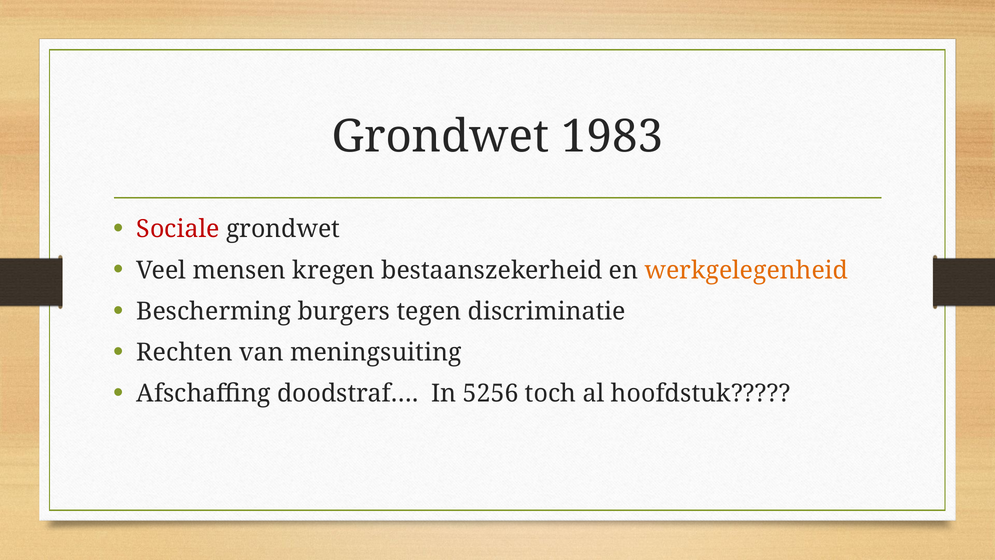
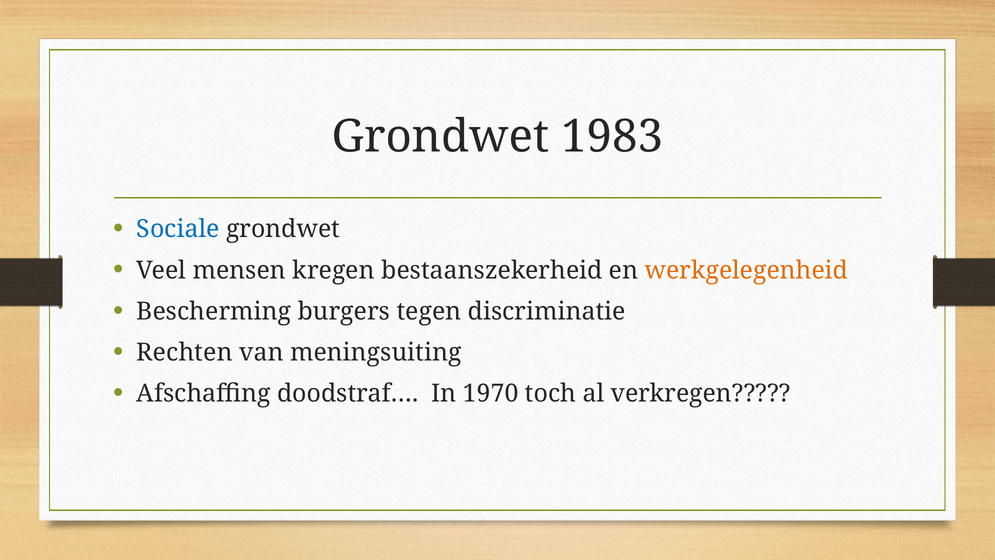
Sociale colour: red -> blue (178, 229)
5256: 5256 -> 1970 (491, 393)
hoofdstuk: hoofdstuk -> verkregen (701, 393)
